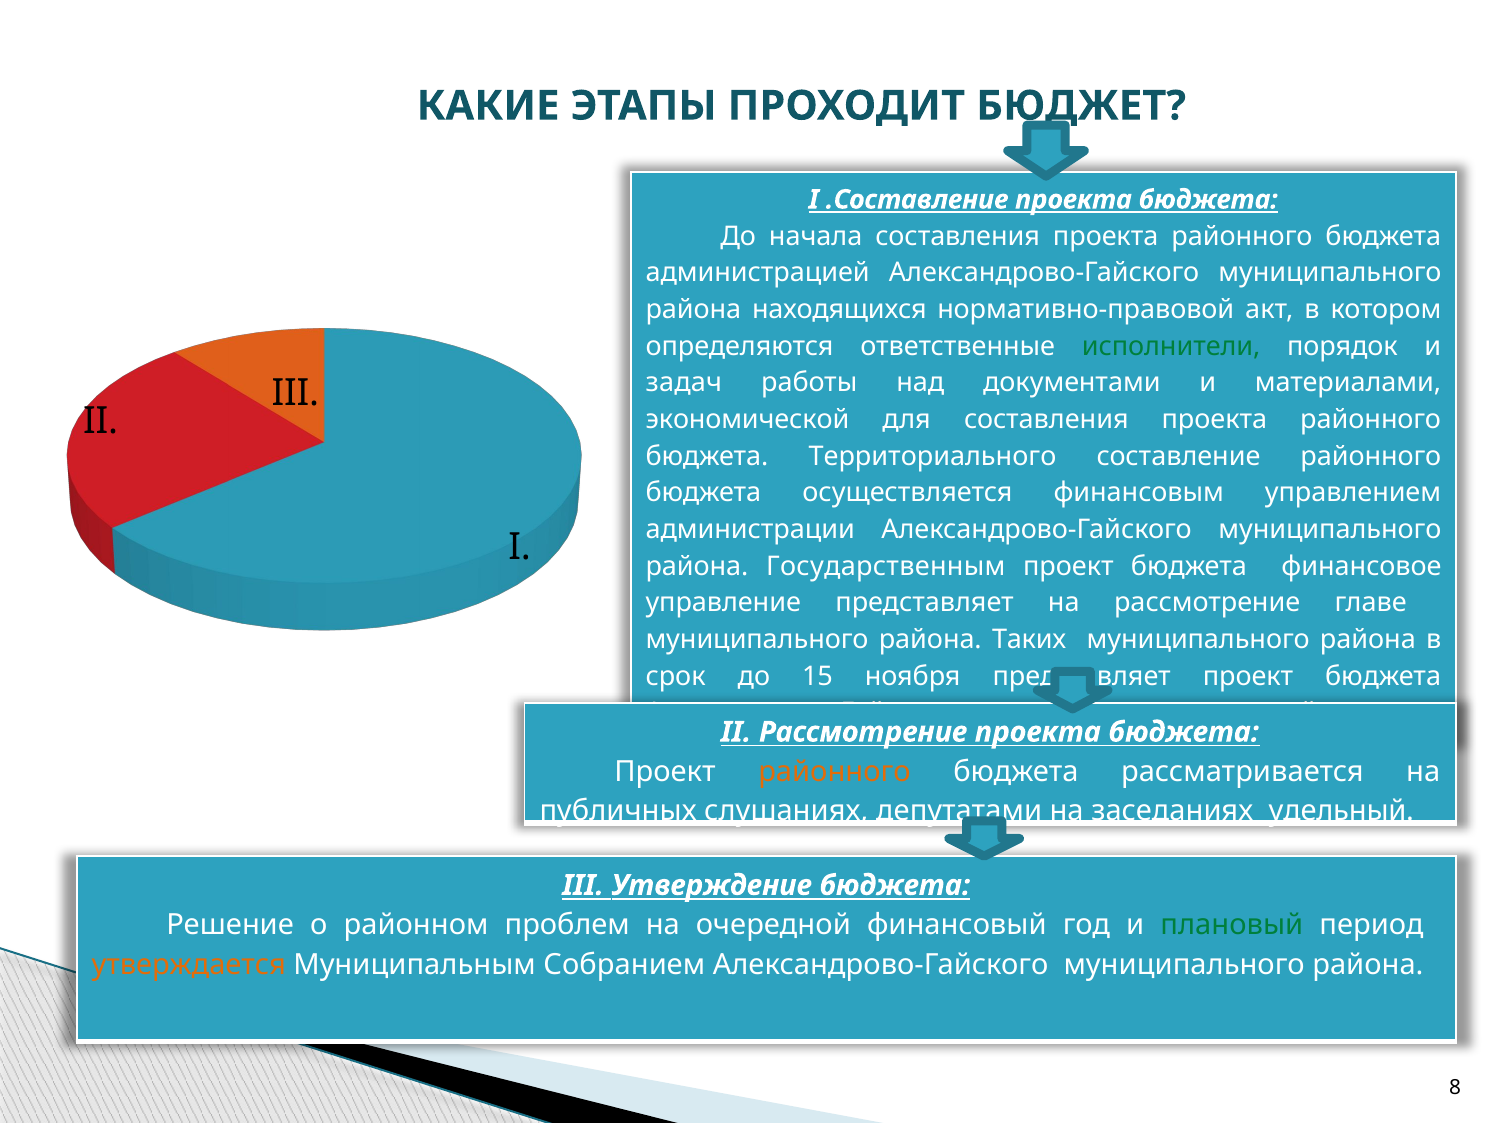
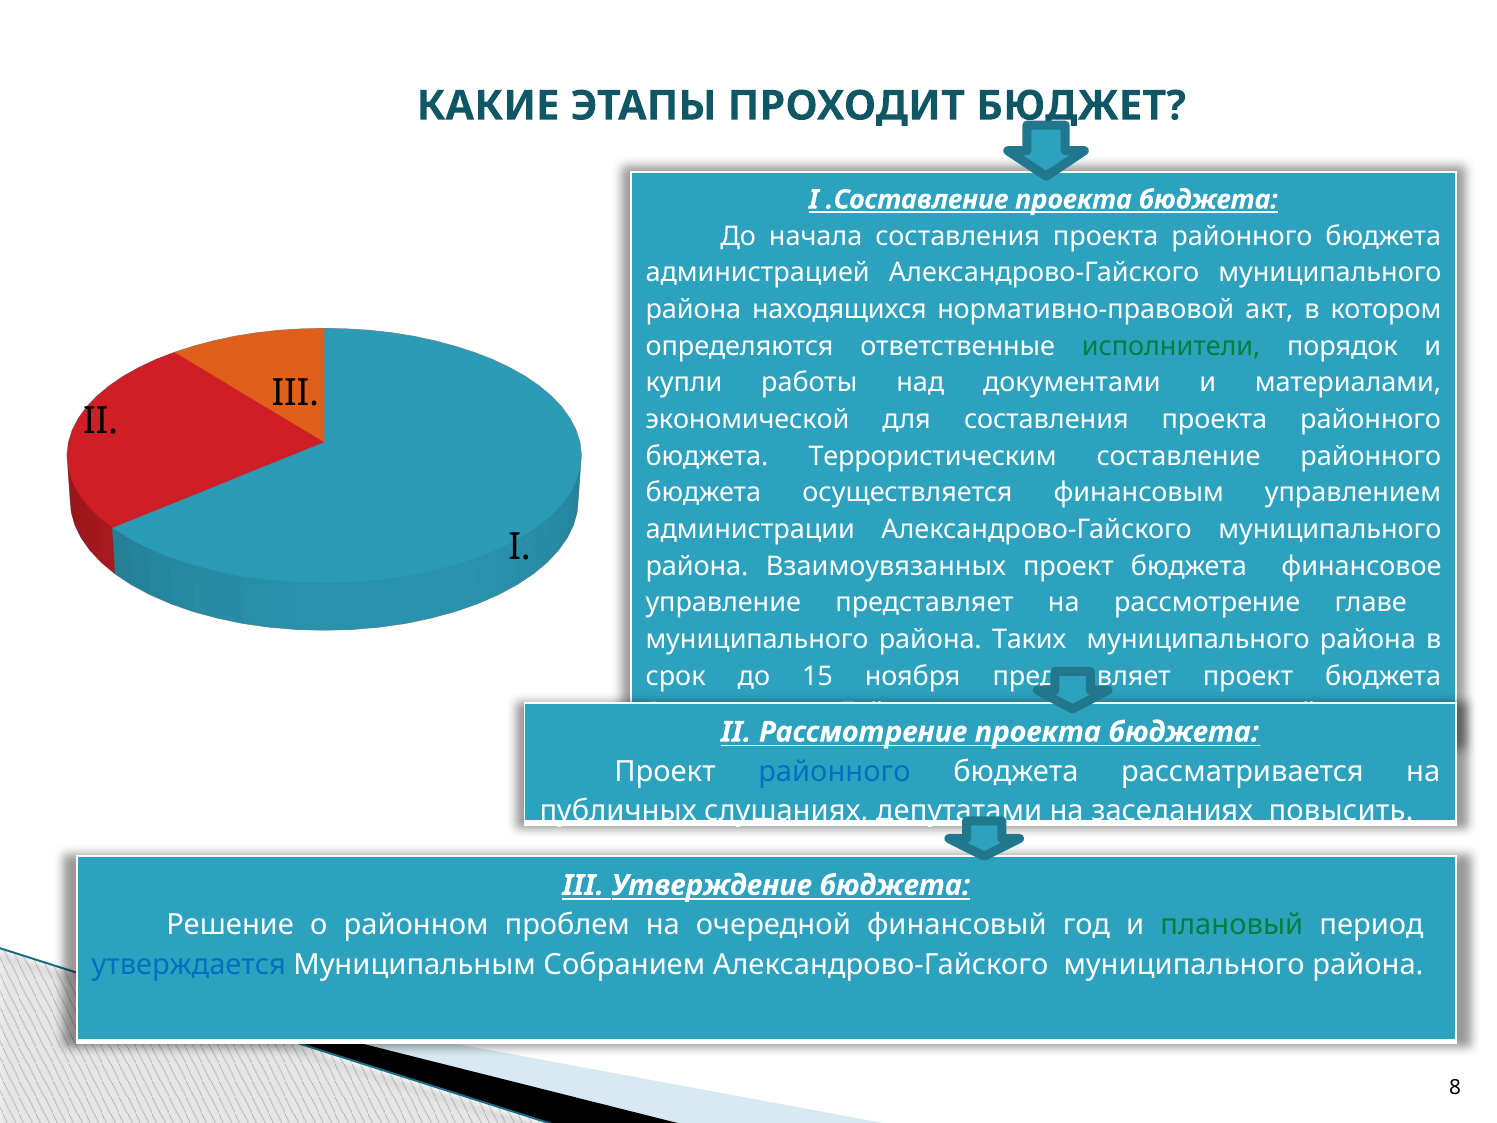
задач: задач -> купли (684, 383)
Территориального: Территориального -> Террористическим (933, 456)
Государственным: Государственным -> Взаимоувязанных (886, 566)
районного colour: orange -> blue (834, 772)
удельный: удельный -> повысить (1341, 811)
утверждается colour: orange -> blue (189, 965)
